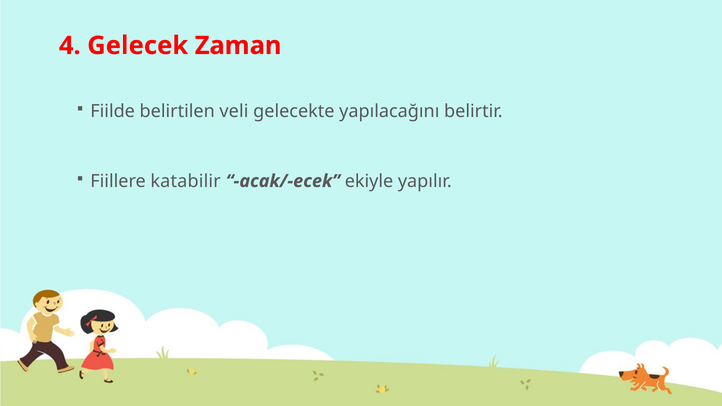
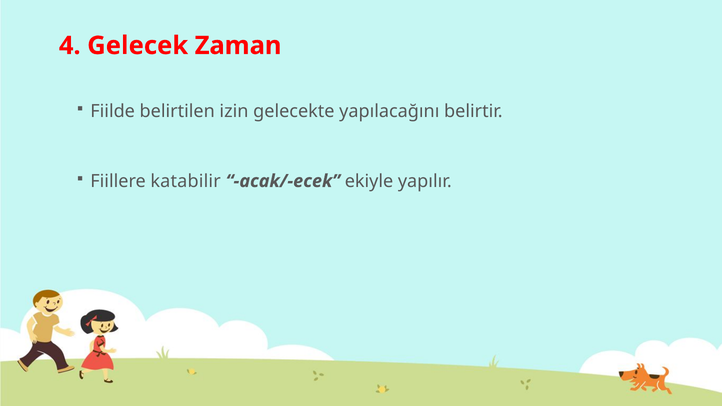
veli: veli -> izin (234, 111)
